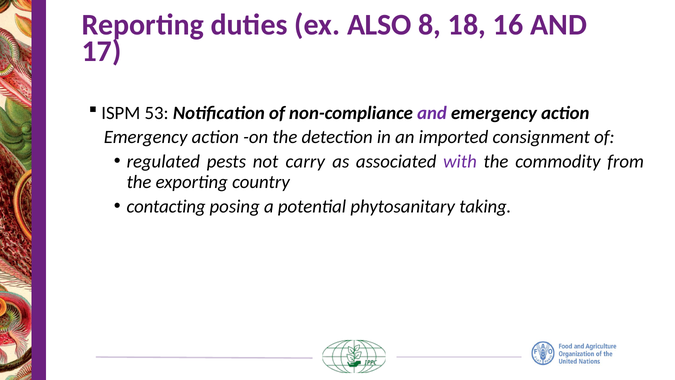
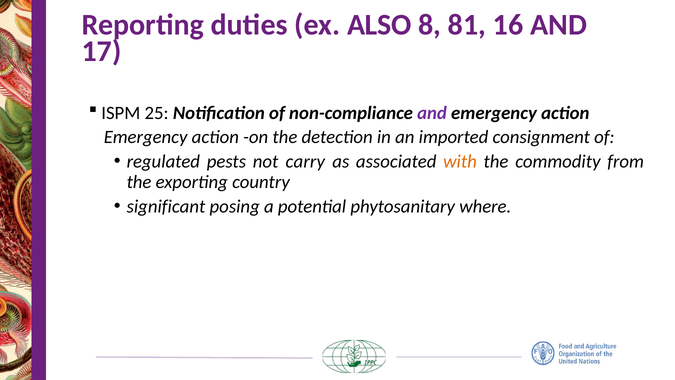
18: 18 -> 81 (467, 25)
53: 53 -> 25 (157, 113)
with colour: purple -> orange (460, 161)
contacting: contacting -> significant (166, 206)
taking: taking -> where (485, 206)
